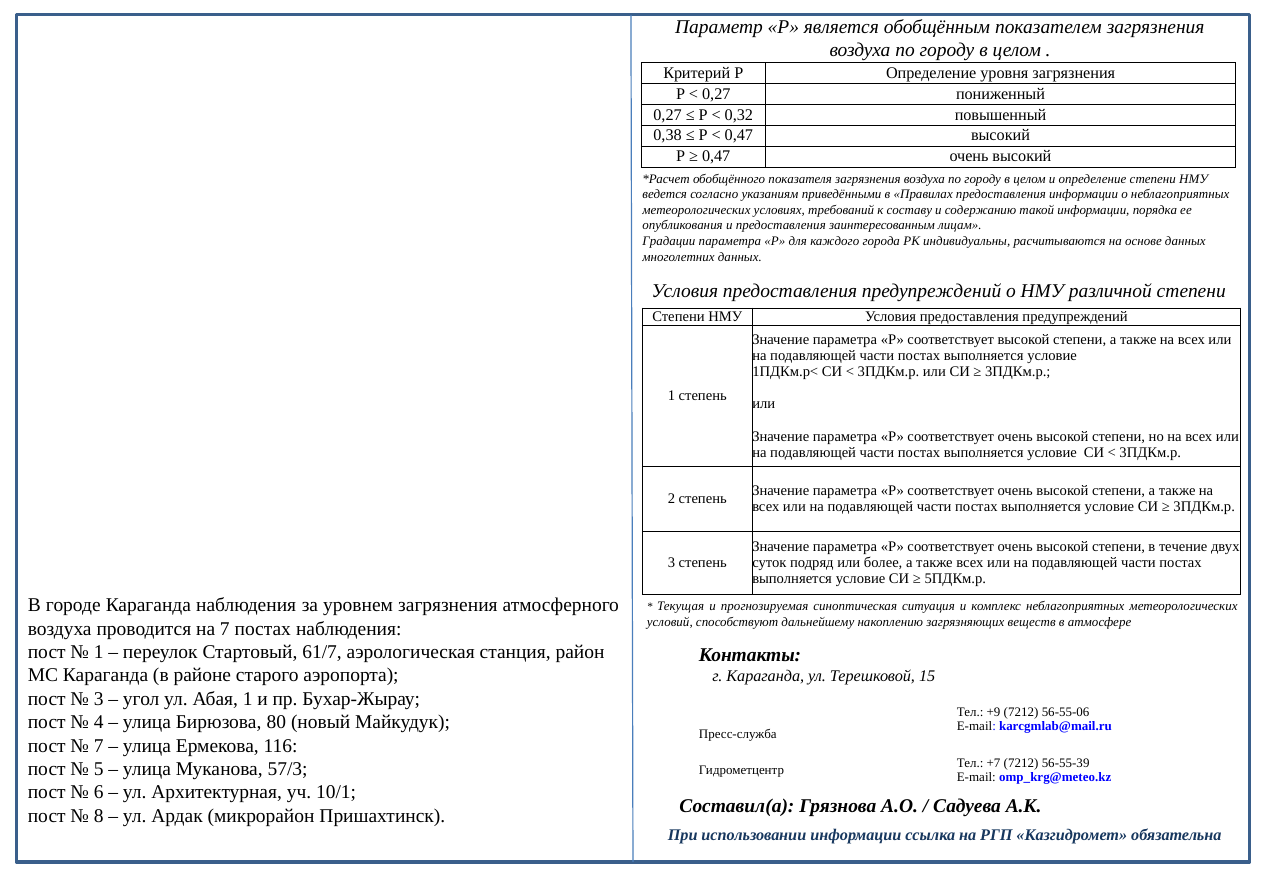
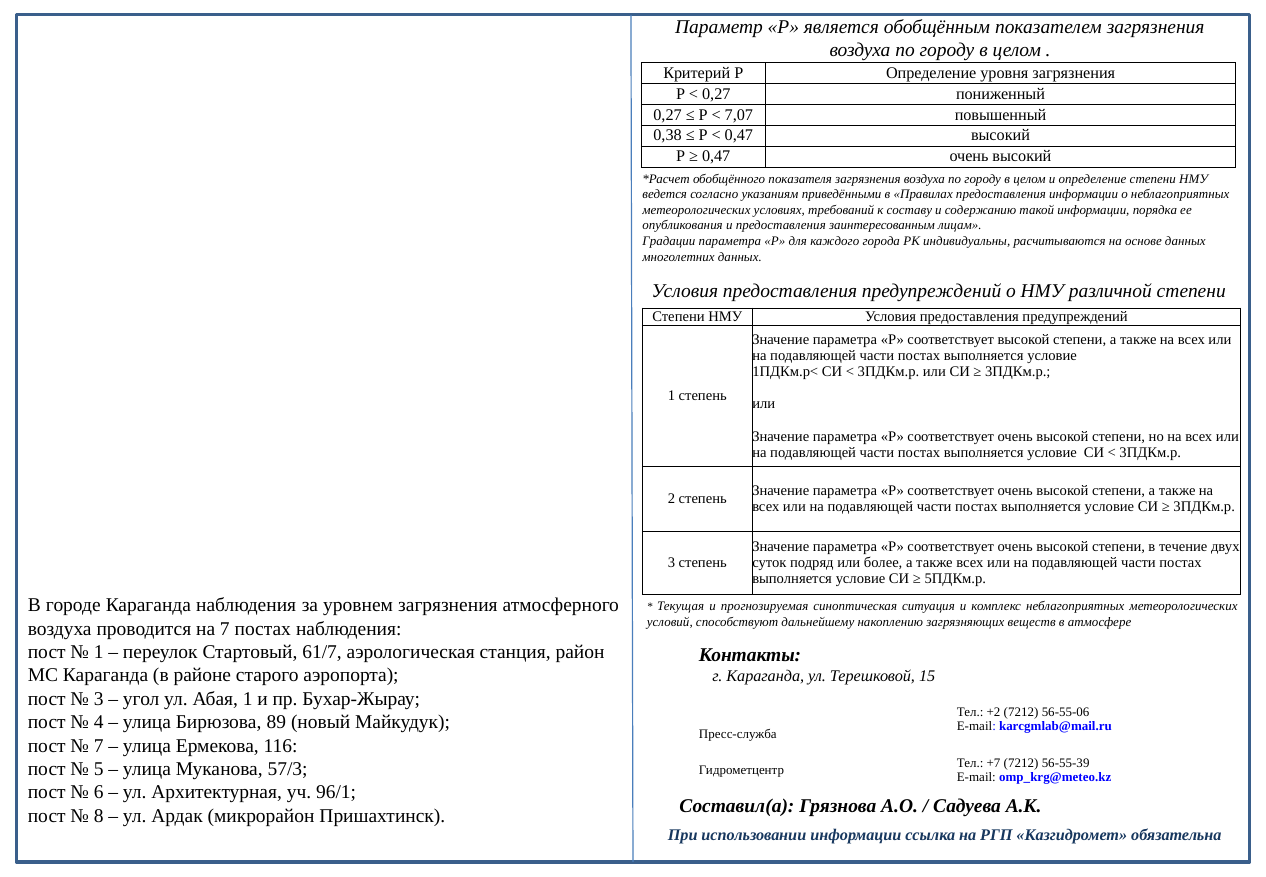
0,32: 0,32 -> 7,07 (739, 115)
+9: +9 -> +2 (994, 712)
80: 80 -> 89 (276, 722)
10/1: 10/1 -> 96/1 (336, 792)
